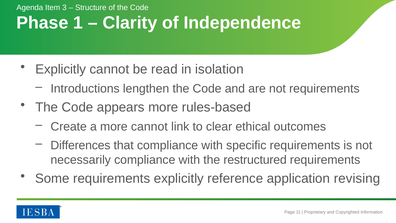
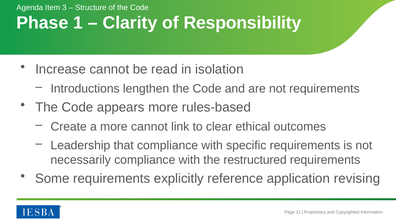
Independence: Independence -> Responsibility (242, 23)
Explicitly: Explicitly -> Increase (61, 69)
Differences: Differences -> Leadership (80, 145)
